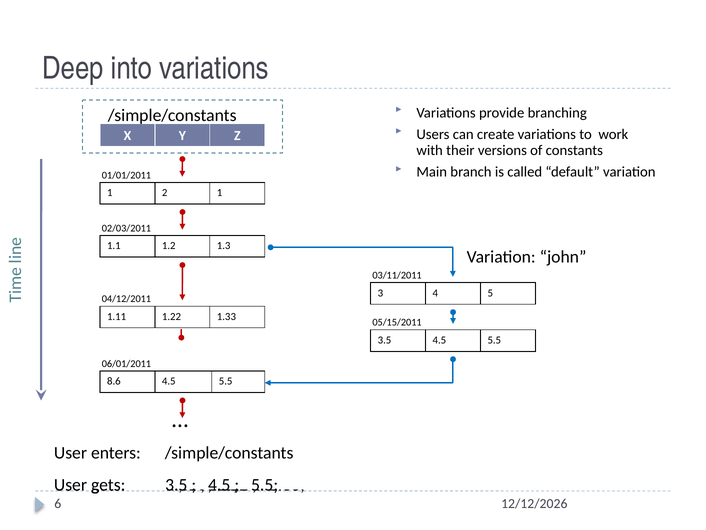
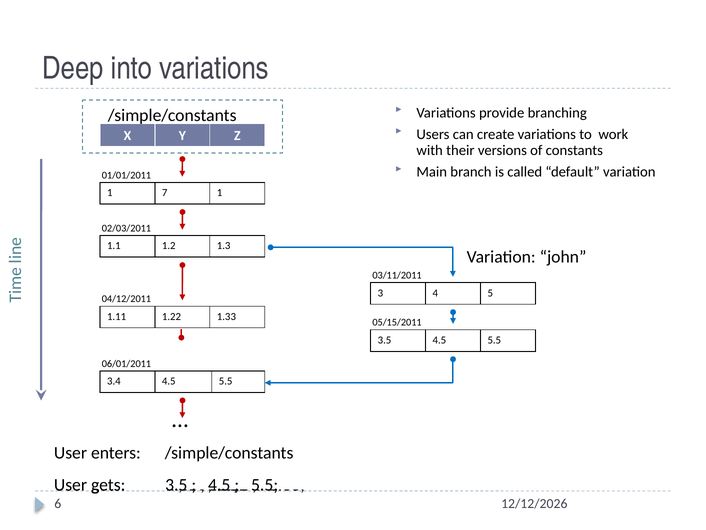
2: 2 -> 7 (165, 193)
8.6: 8.6 -> 3.4 (114, 381)
